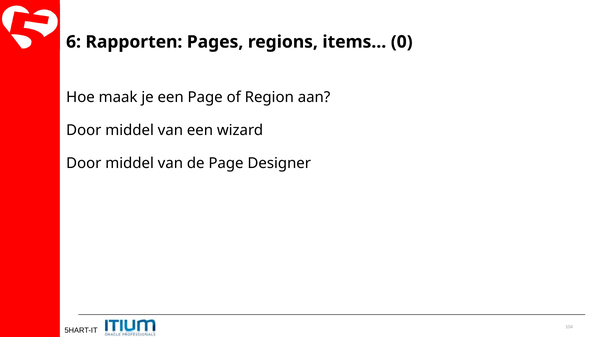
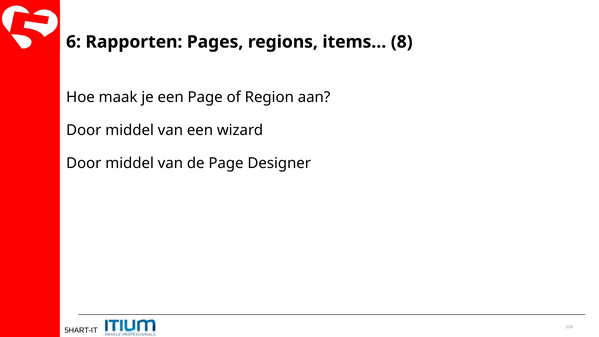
0: 0 -> 8 (402, 42)
